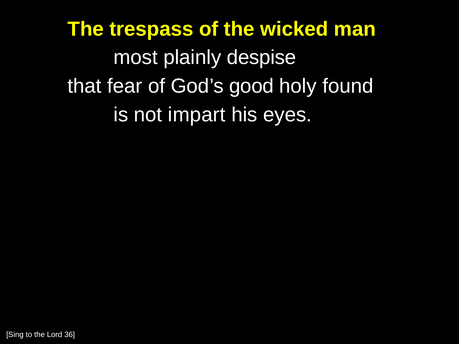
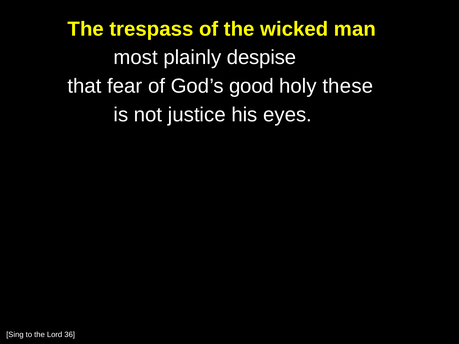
found: found -> these (348, 86)
impart: impart -> justice (197, 115)
